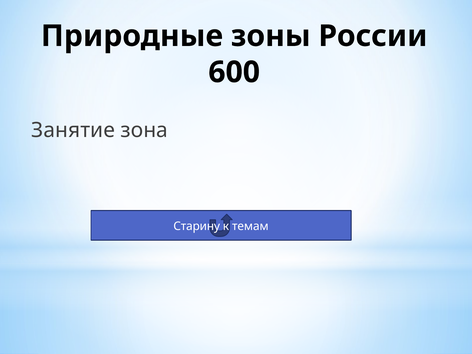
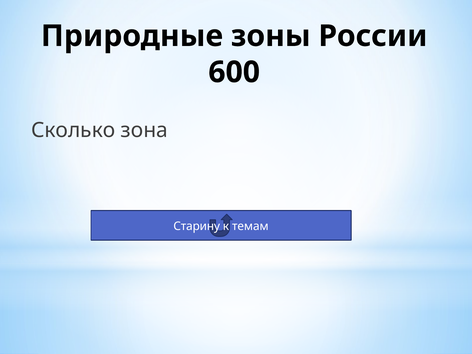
Занятие: Занятие -> Сколько (73, 130)
